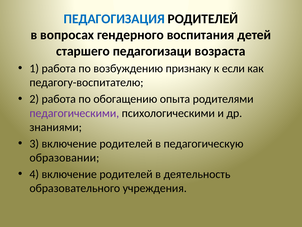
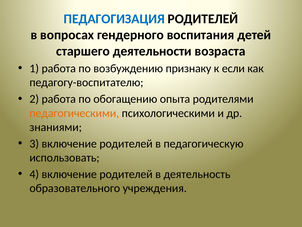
педагогизаци: педагогизаци -> деятельности (152, 51)
педагогическими colour: purple -> orange (74, 113)
образовании: образовании -> использовать (64, 157)
